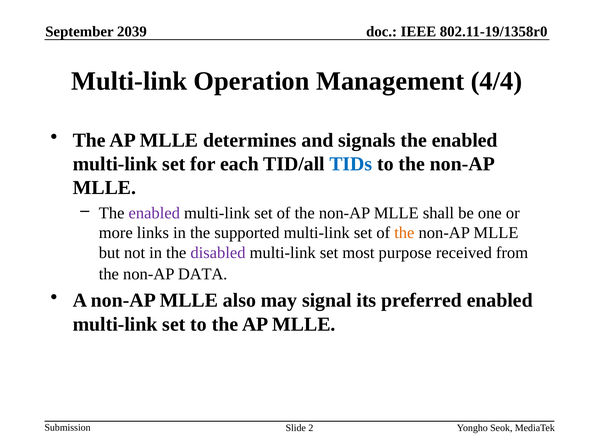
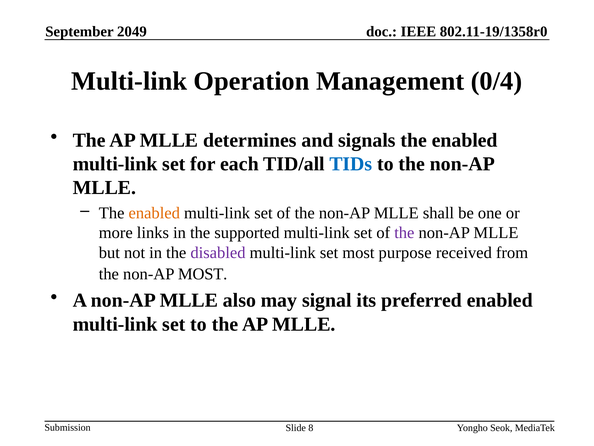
2039: 2039 -> 2049 (132, 32)
4/4: 4/4 -> 0/4 (497, 81)
enabled colour: purple -> orange (154, 213)
the colour: orange -> purple (404, 233)
non-AP DATA: DATA -> MOST (203, 274)
2: 2 -> 8 (311, 427)
